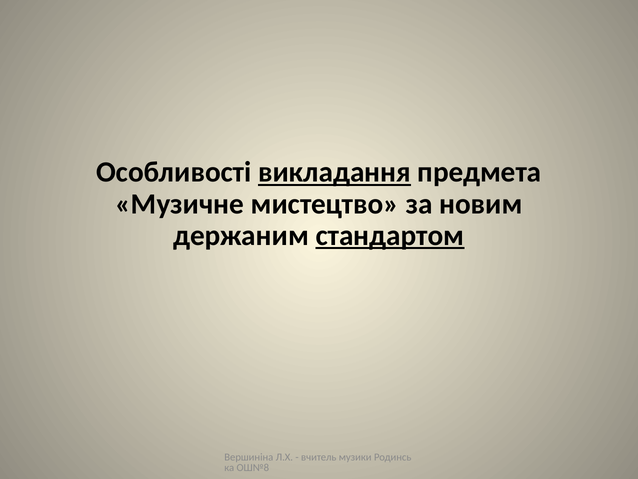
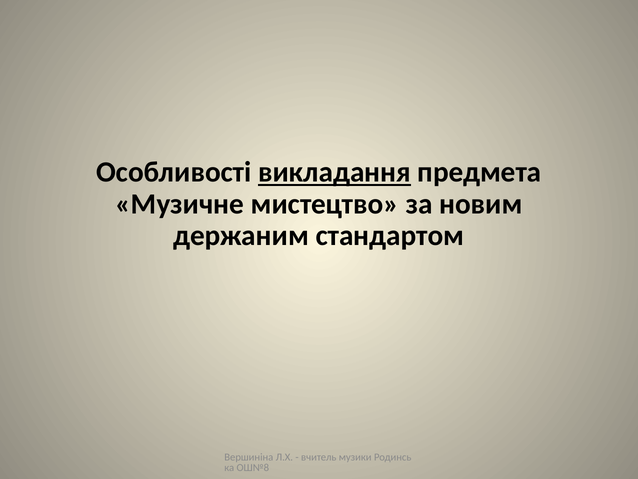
стандартом underline: present -> none (390, 235)
